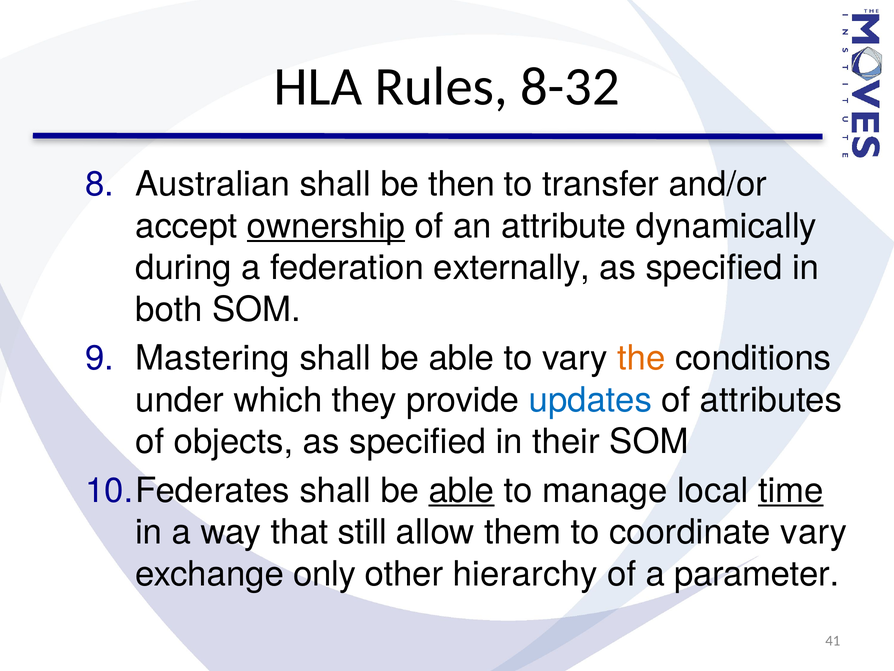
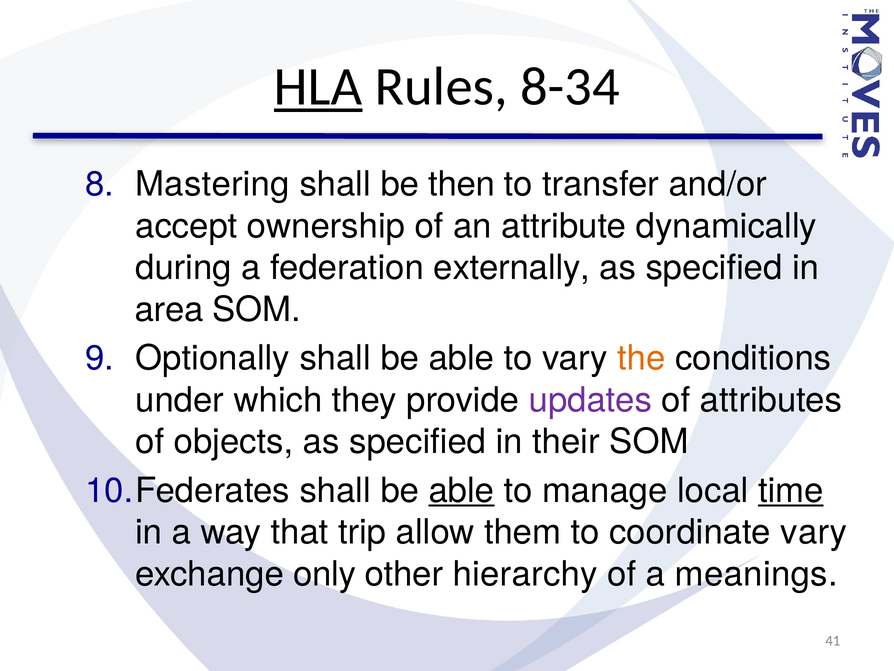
HLA underline: none -> present (318, 87)
8-32: 8-32 -> 8-34 (570, 87)
Australian: Australian -> Mastering (212, 184)
ownership underline: present -> none (326, 226)
both: both -> area (169, 309)
Mastering: Mastering -> Optionally (213, 358)
updates colour: blue -> purple (590, 400)
still: still -> trip (362, 532)
parameter: parameter -> meanings (756, 574)
